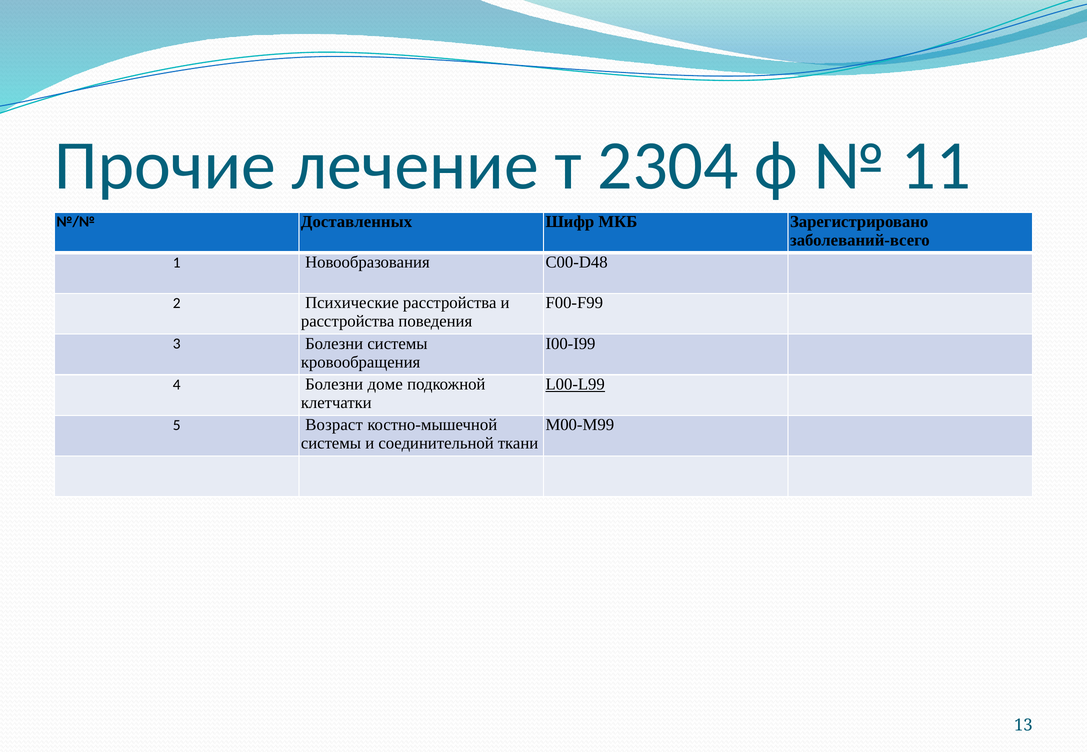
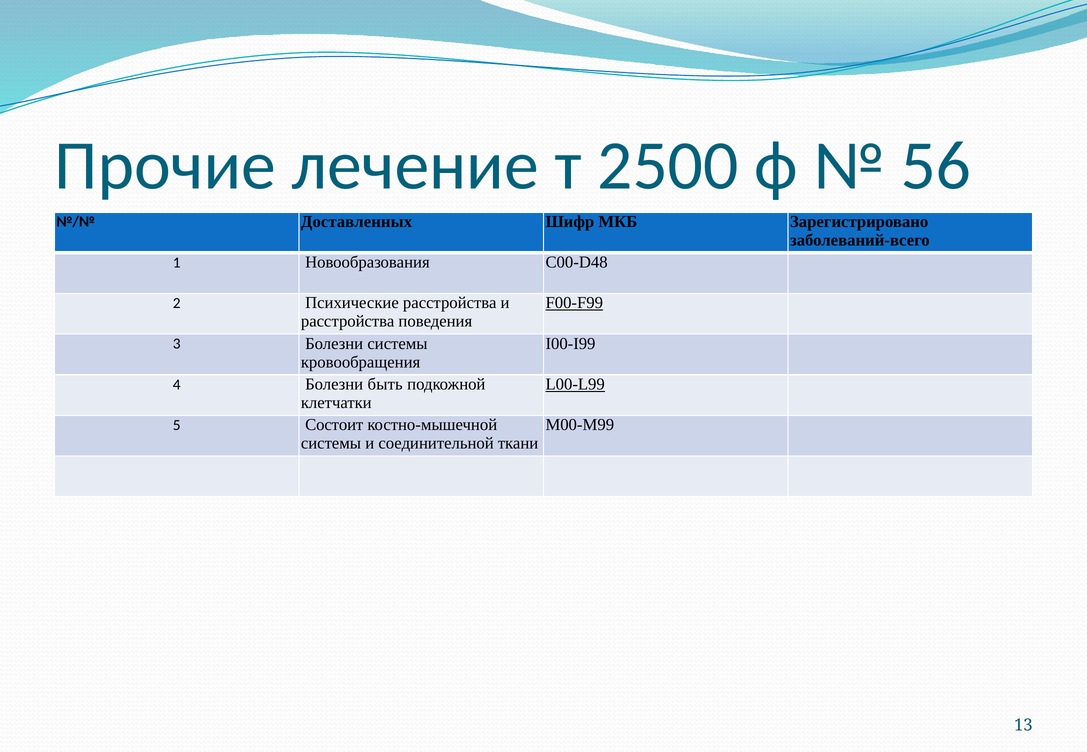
2304: 2304 -> 2500 (668, 166)
11: 11 -> 56 (936, 166)
F00-F99 underline: none -> present (574, 303)
доме: доме -> быть (385, 384)
Возраст: Возраст -> Состоит (334, 425)
